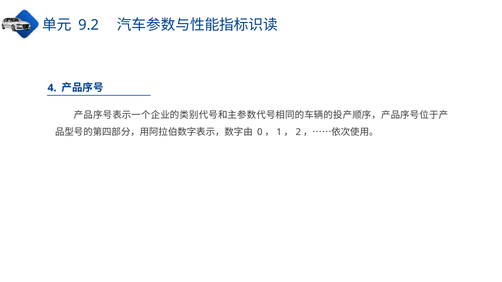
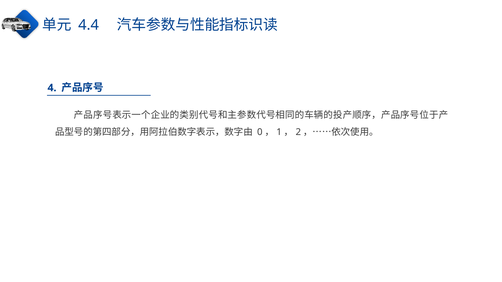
9.2: 9.2 -> 4.4 (89, 25)
